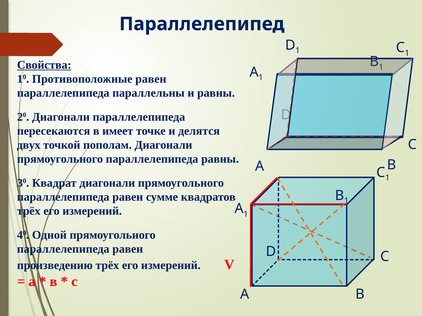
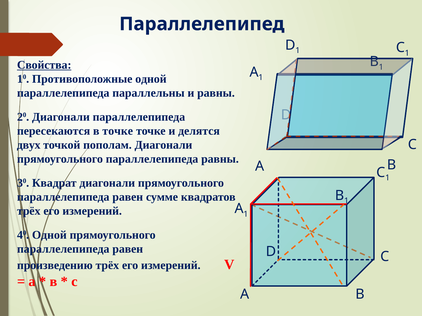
Противоположные равен: равен -> одной (151, 79)
в имеет: имеет -> точке (118, 131)
